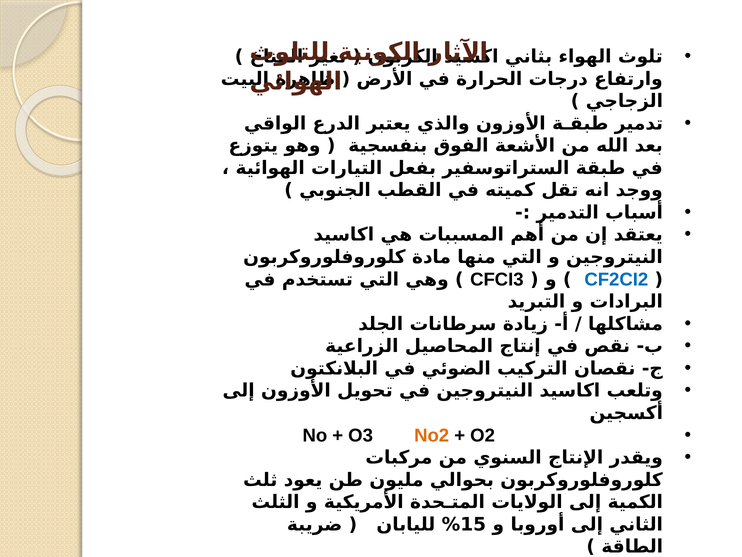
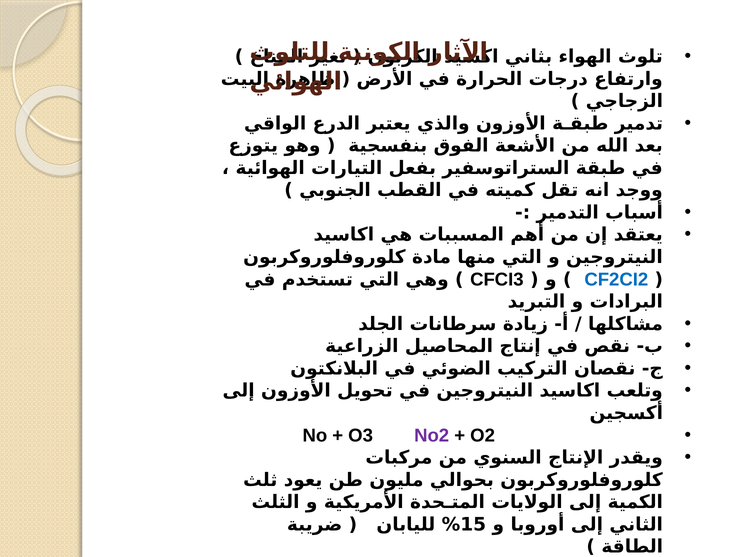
No2 colour: orange -> purple (432, 435)
